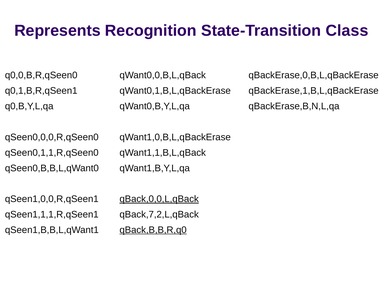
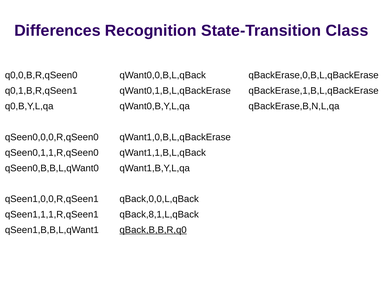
Represents: Represents -> Differences (57, 31)
qBack,0,0,L,qBack underline: present -> none (159, 199)
qBack,7,2,L,qBack: qBack,7,2,L,qBack -> qBack,8,1,L,qBack (159, 214)
